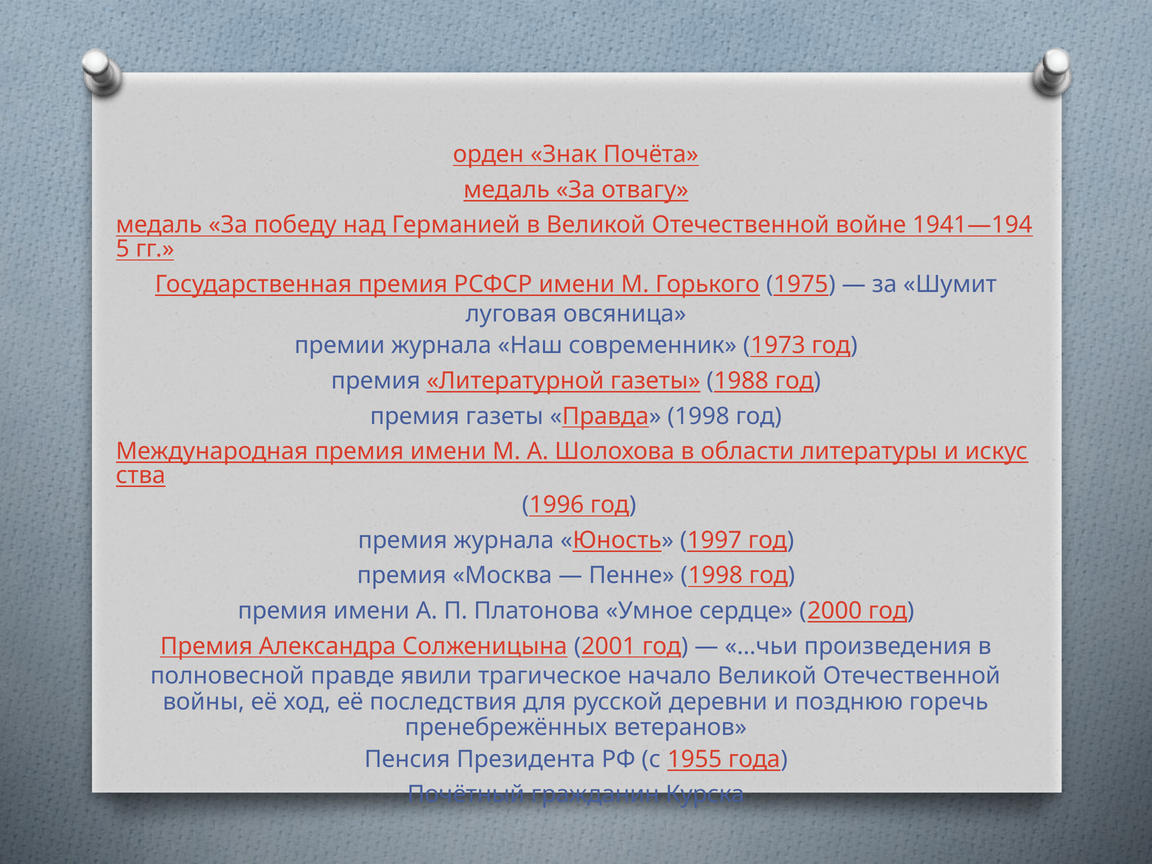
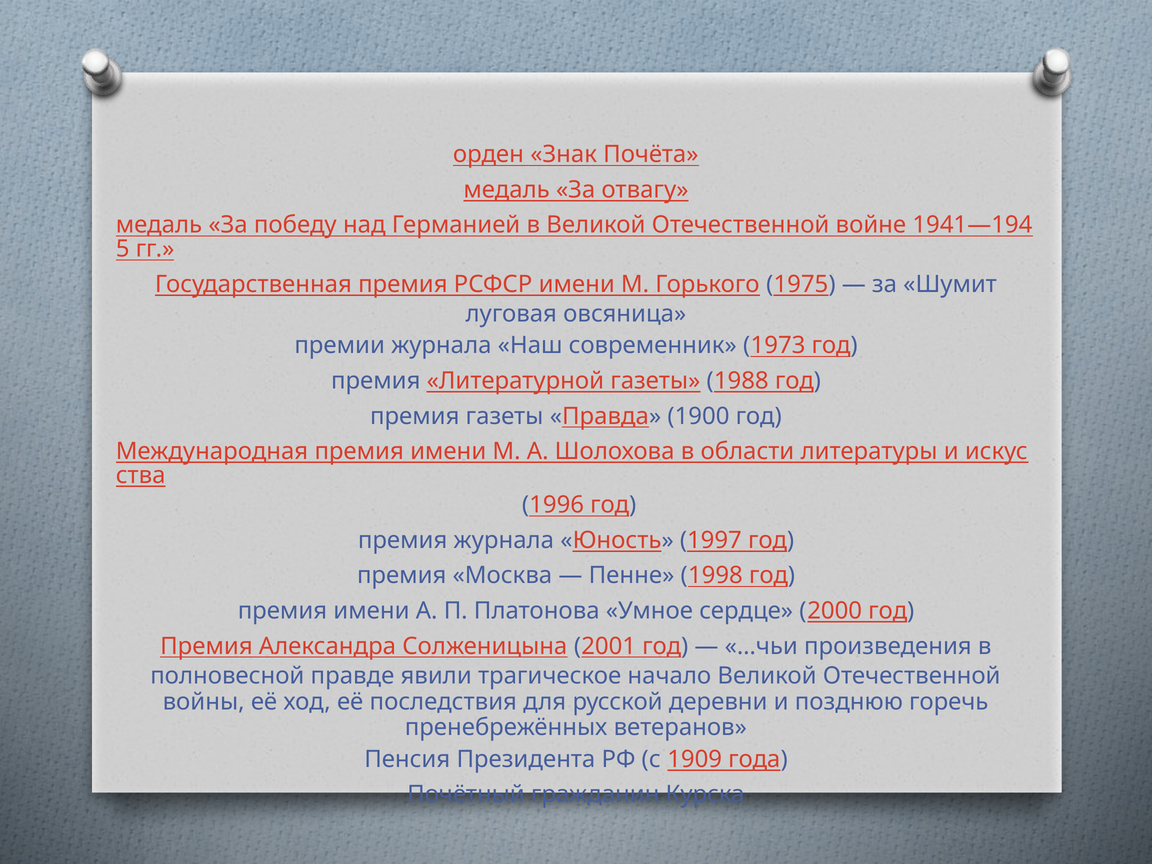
Правда 1998: 1998 -> 1900 (698, 416)
1955: 1955 -> 1909 (695, 759)
